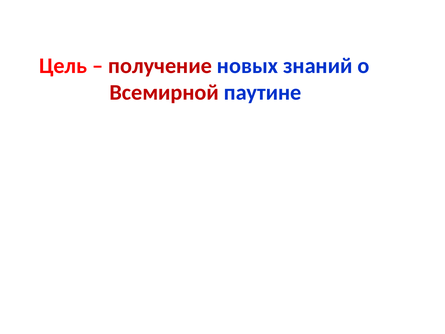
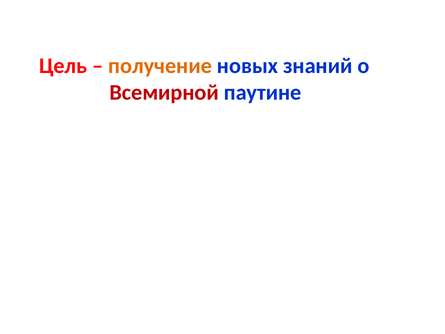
получение colour: red -> orange (160, 66)
